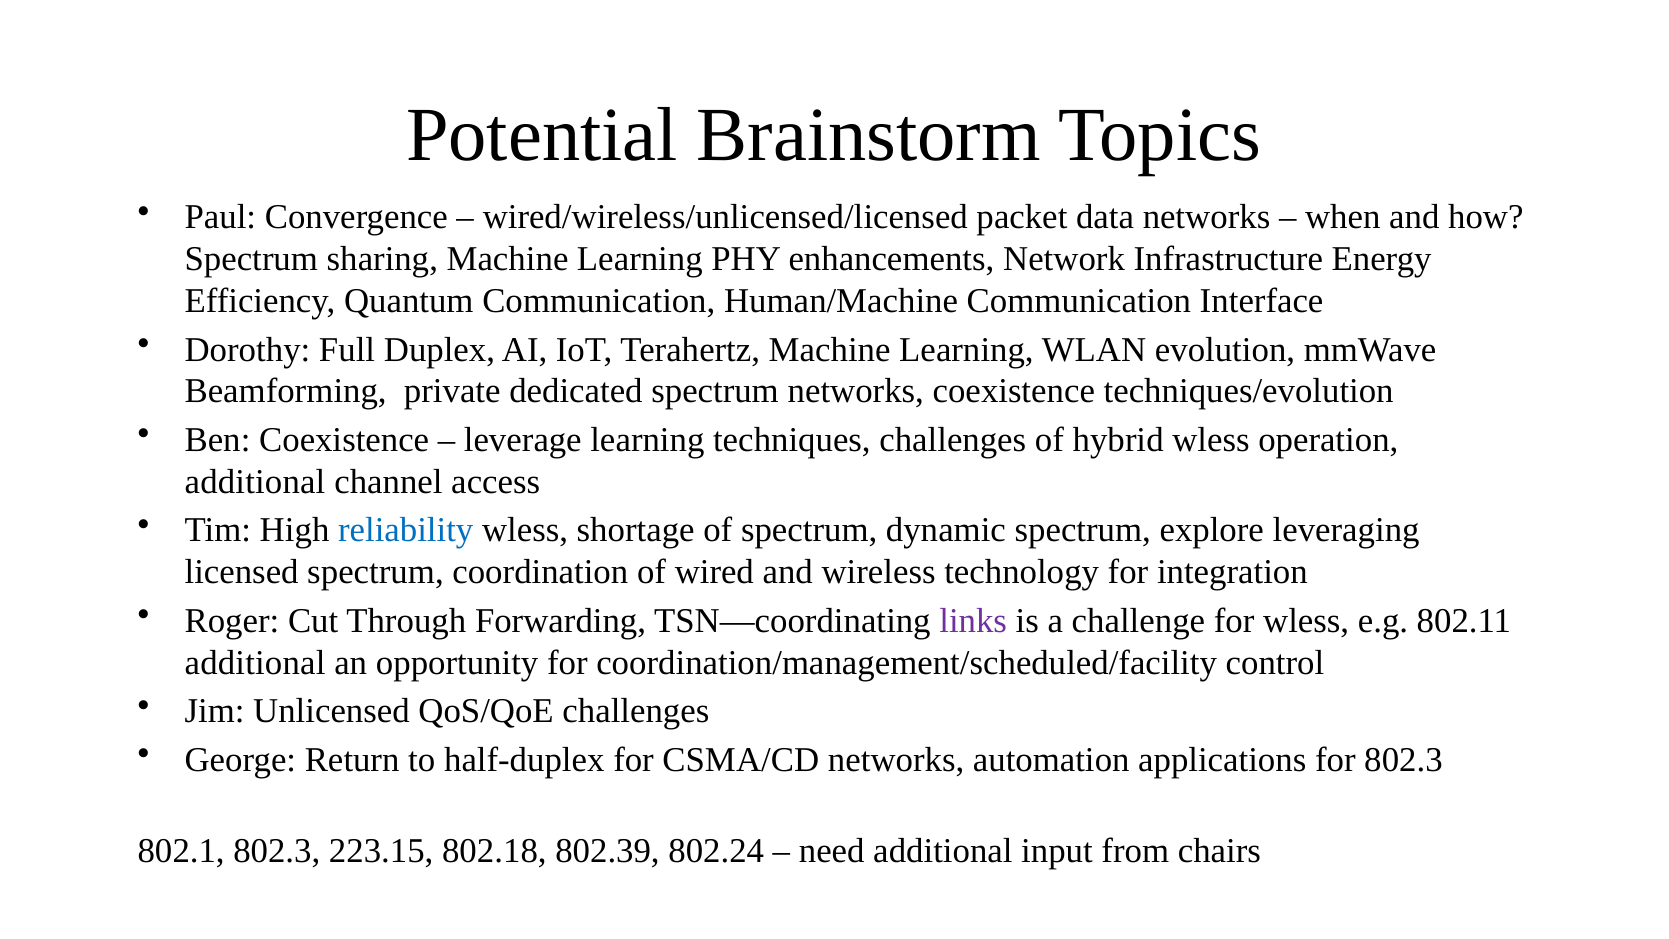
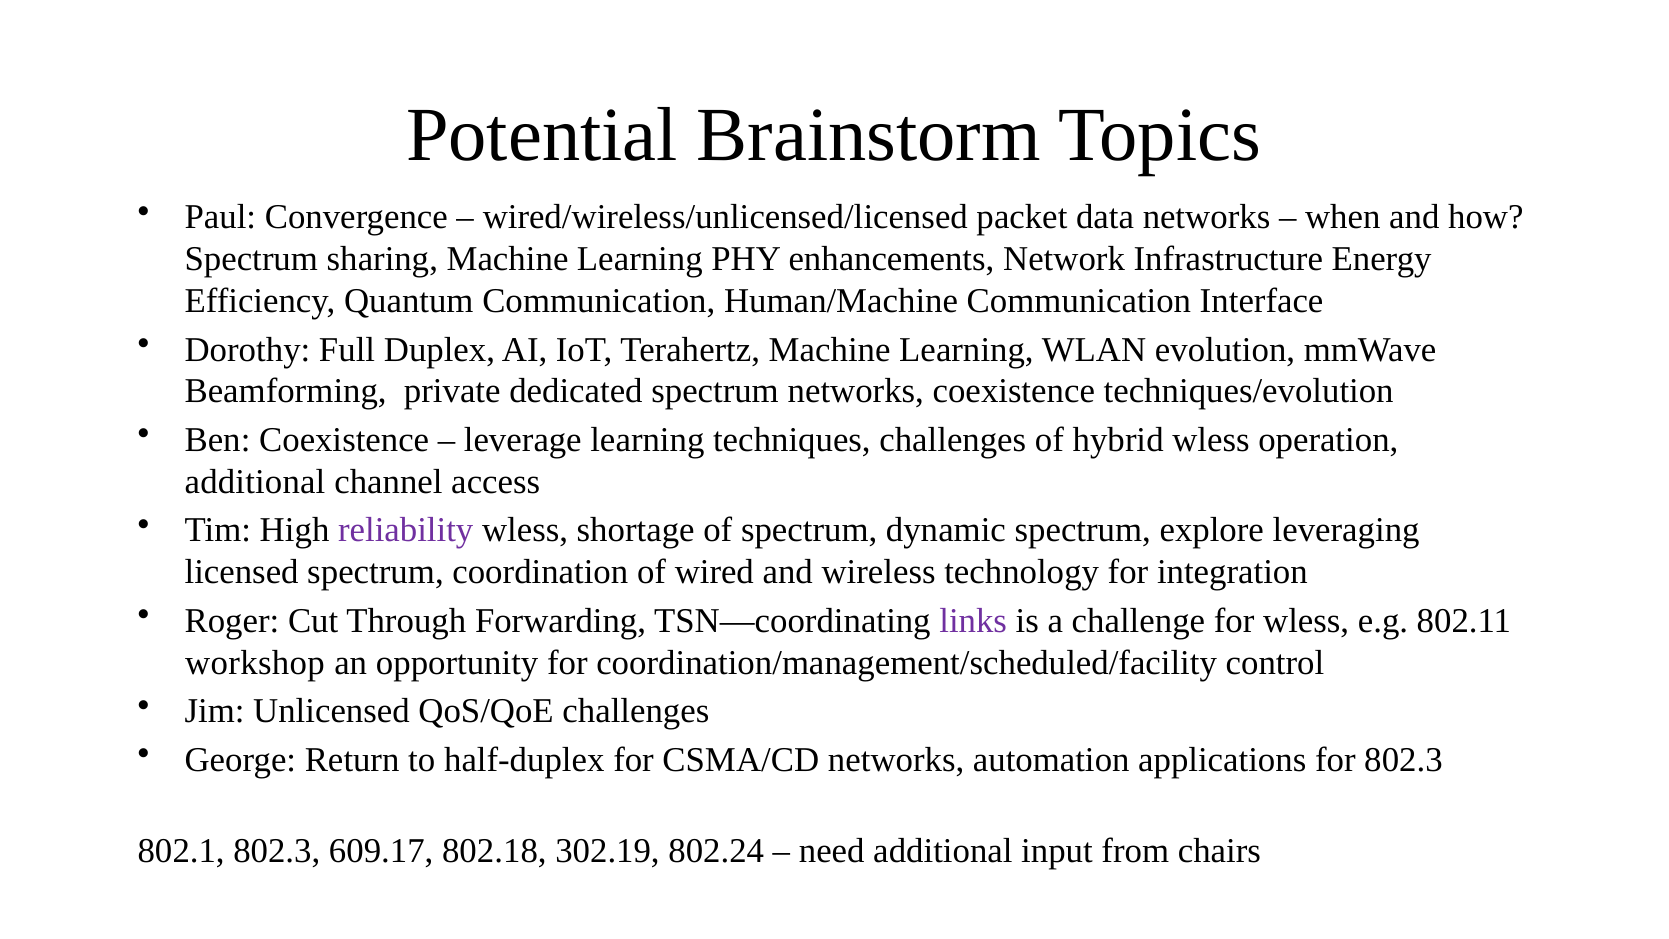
reliability colour: blue -> purple (406, 530)
additional: additional -> workshop (255, 663)
223.15: 223.15 -> 609.17 (381, 850)
802.39: 802.39 -> 302.19 (608, 850)
